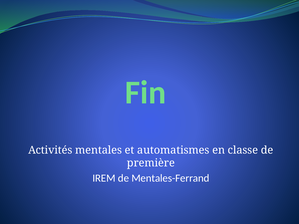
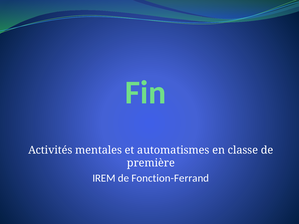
Mentales-Ferrand: Mentales-Ferrand -> Fonction-Ferrand (170, 178)
